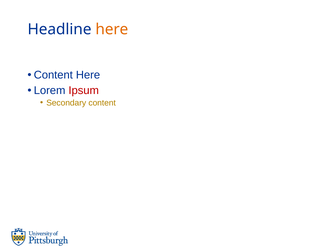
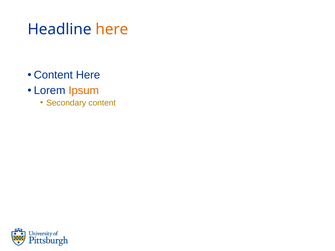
Ipsum colour: red -> orange (84, 91)
